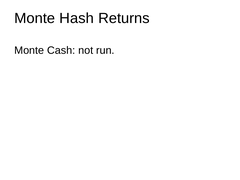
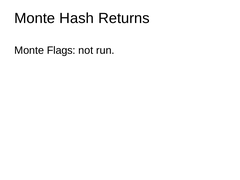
Cash: Cash -> Flags (61, 50)
